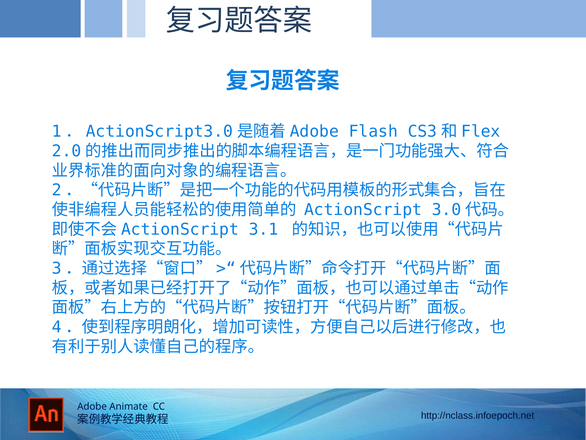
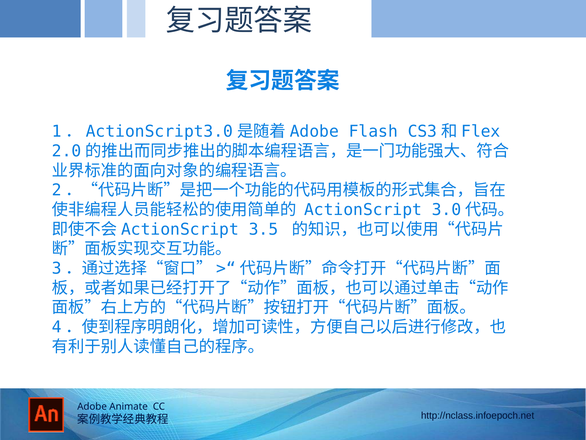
3.1: 3.1 -> 3.5 (264, 229)
